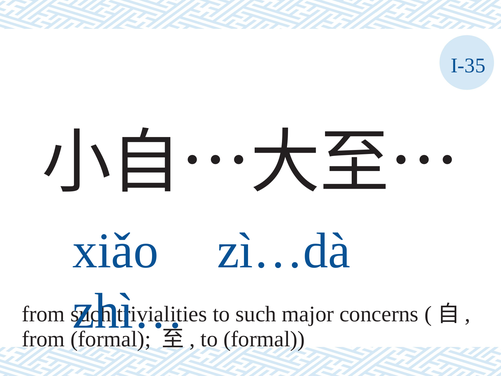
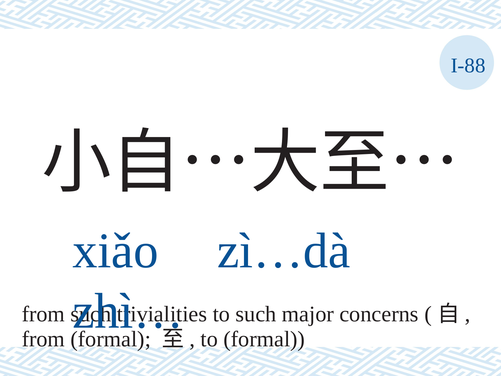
I-35: I-35 -> I-88 (468, 66)
